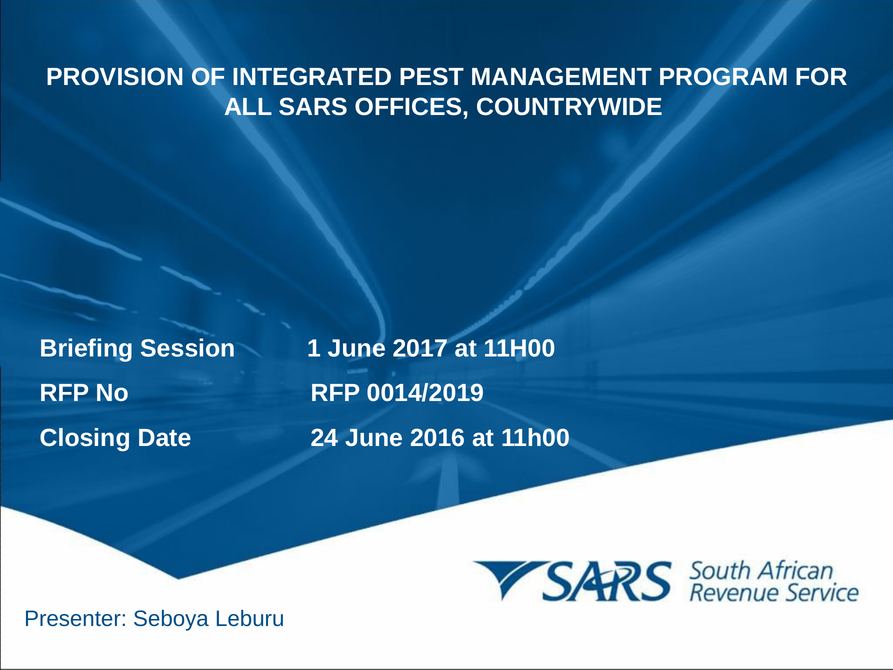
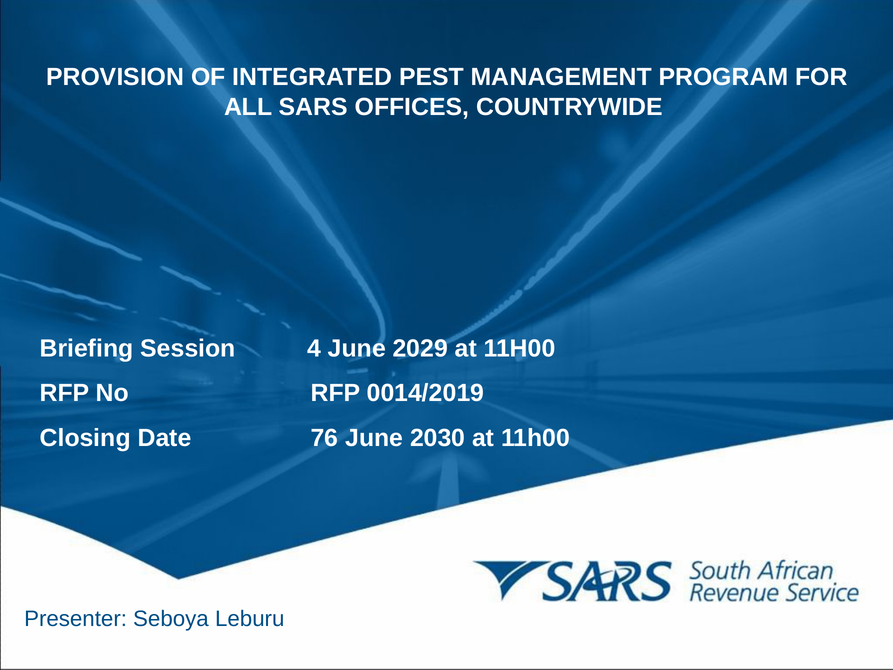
1: 1 -> 4 (314, 348)
2017: 2017 -> 2029 (420, 348)
24: 24 -> 76 (324, 438)
2016: 2016 -> 2030 (438, 438)
